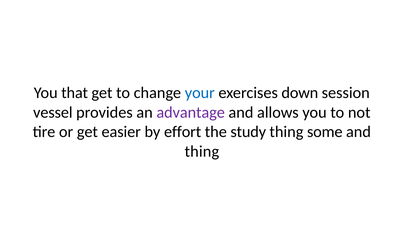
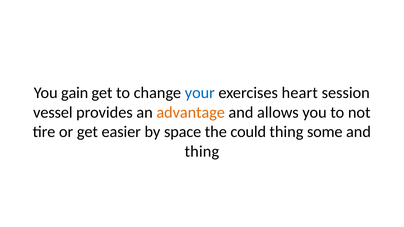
that: that -> gain (75, 93)
down: down -> heart (300, 93)
advantage colour: purple -> orange (191, 112)
effort: effort -> space (183, 132)
study: study -> could (248, 132)
